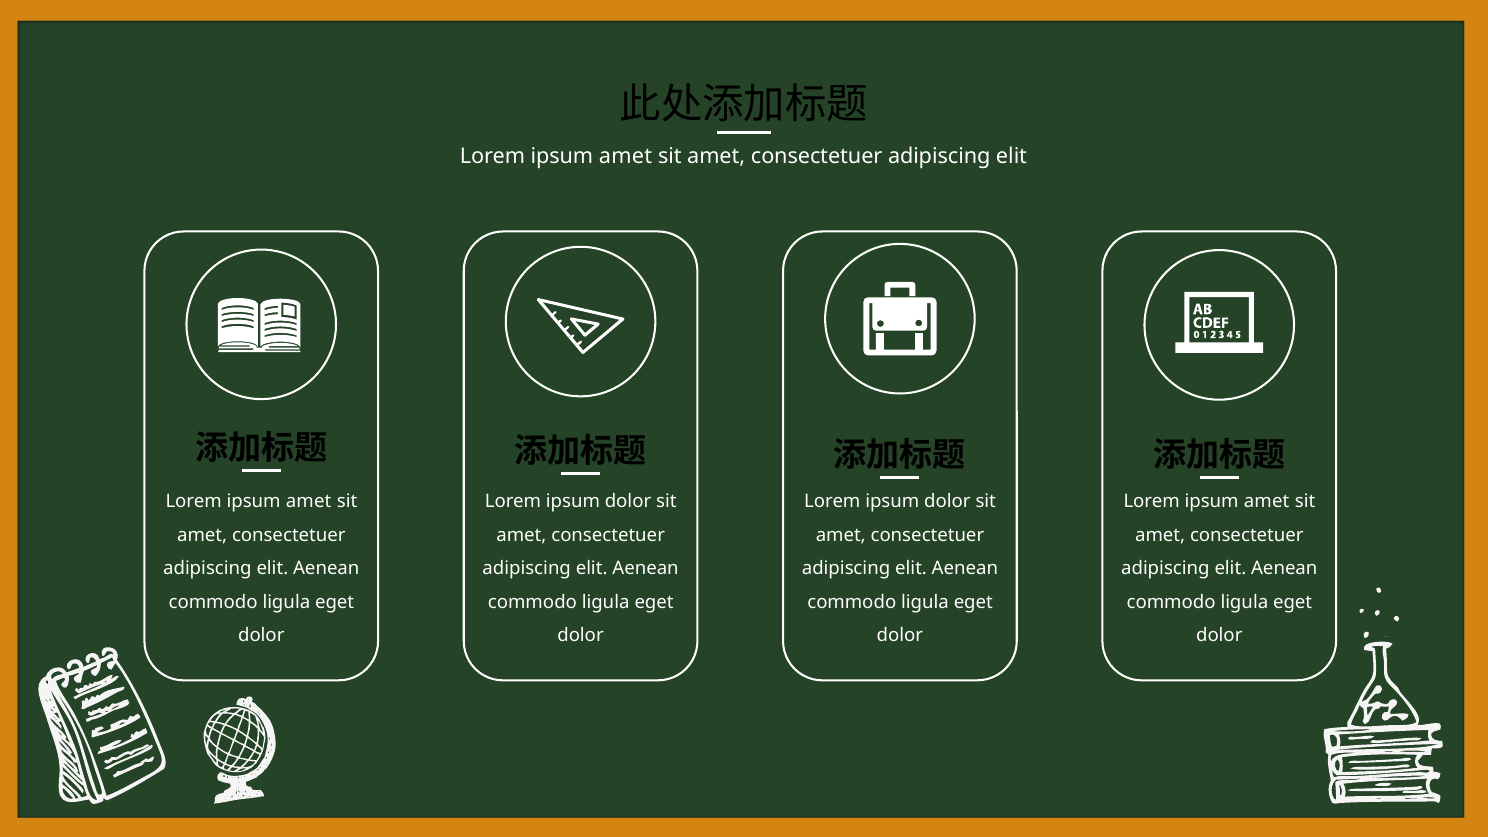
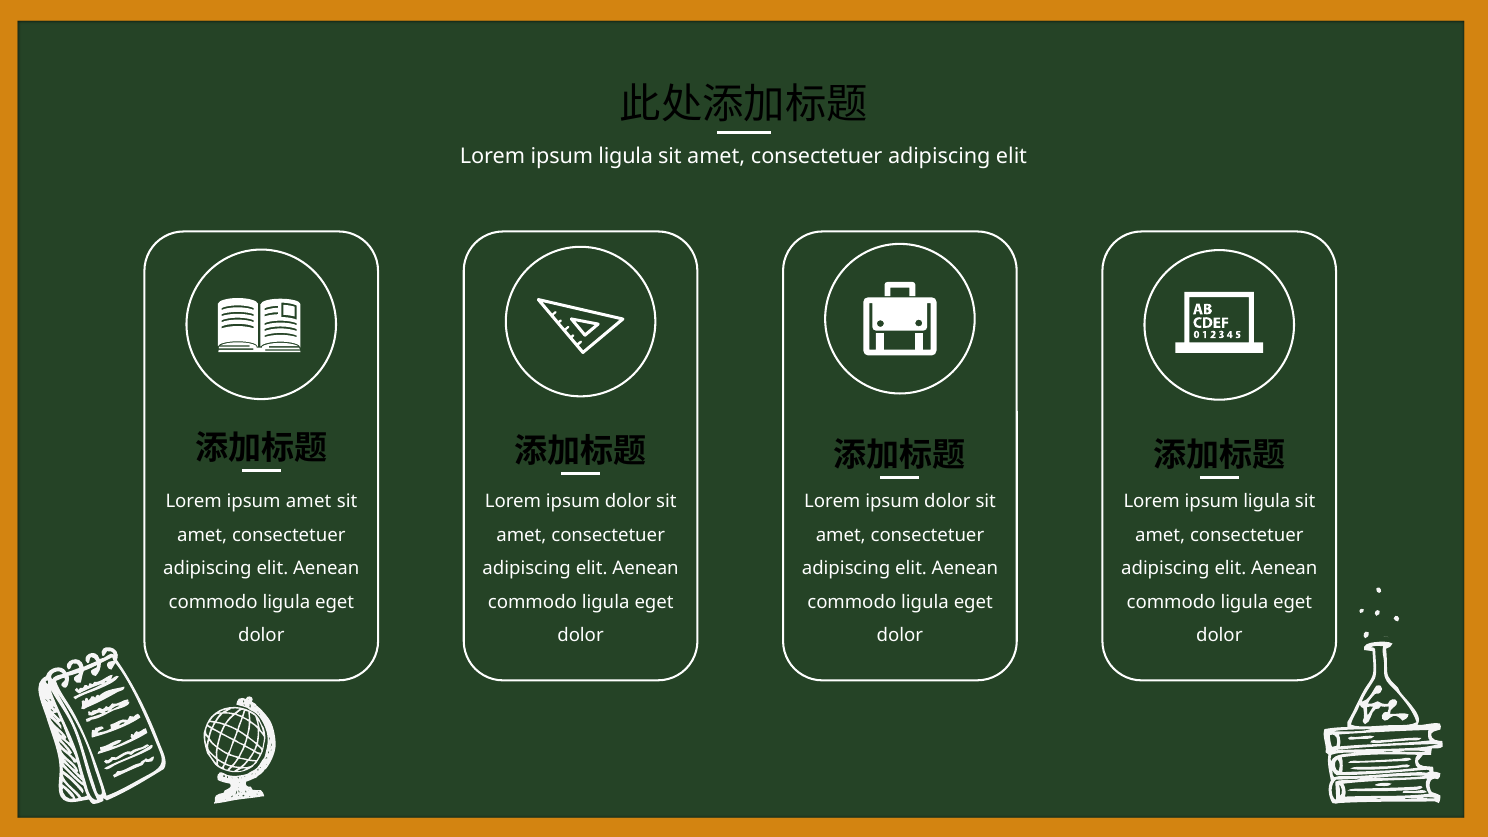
amet: amet -> ligula (626, 156)
amet: amet -> ligula (1267, 502)
